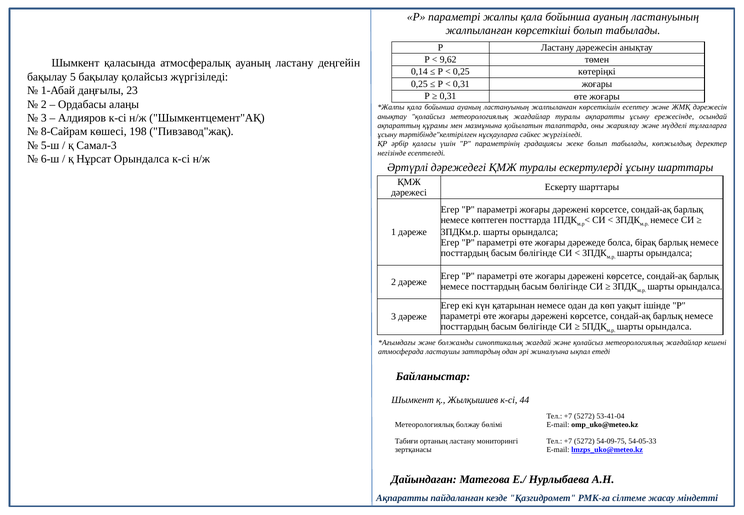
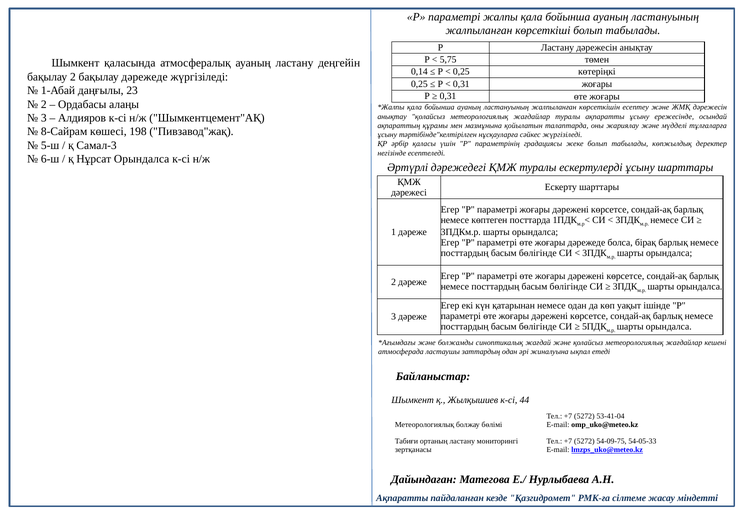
9,62: 9,62 -> 5,75 (448, 59)
бақылау 5: 5 -> 2 (73, 77)
бақылау қолайсыз: қолайсыз -> дәрежеде (145, 77)
